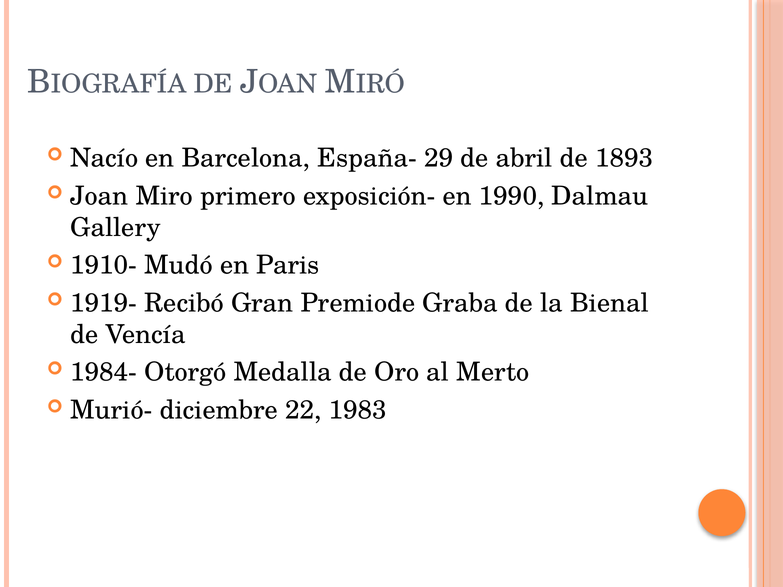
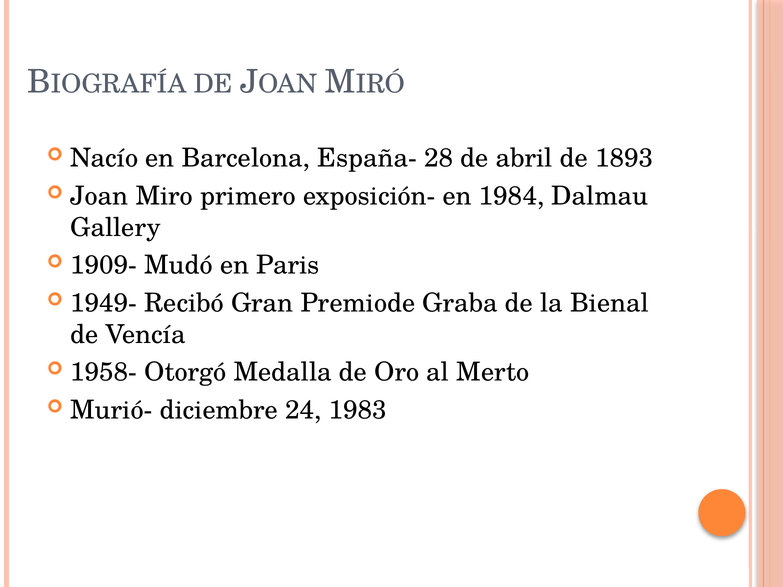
29: 29 -> 28 (439, 158)
1990: 1990 -> 1984 (512, 196)
1910-: 1910- -> 1909- (104, 265)
1919-: 1919- -> 1949- (104, 303)
1984-: 1984- -> 1958- (104, 372)
22: 22 -> 24 (303, 410)
